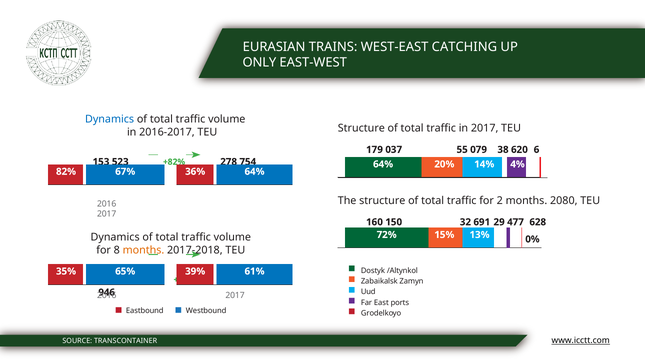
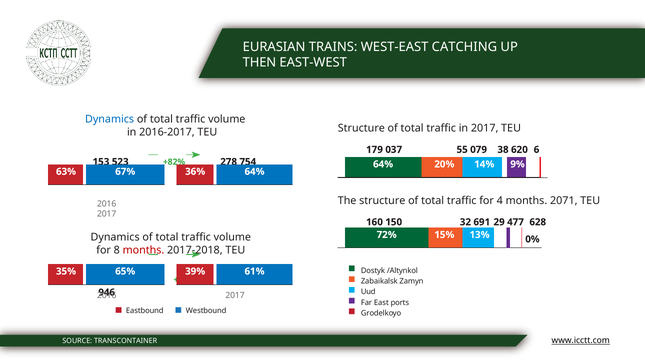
ONLY: ONLY -> THEN (259, 62)
4%: 4% -> 9% (518, 164)
82%: 82% -> 63% (66, 172)
2: 2 -> 4 (500, 201)
2080: 2080 -> 2071 (564, 201)
months colour: orange -> red (143, 250)
